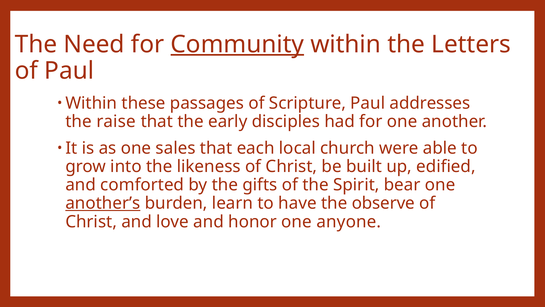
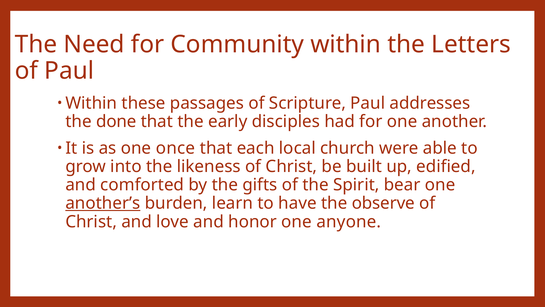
Community underline: present -> none (237, 44)
raise: raise -> done (116, 121)
sales: sales -> once (175, 148)
